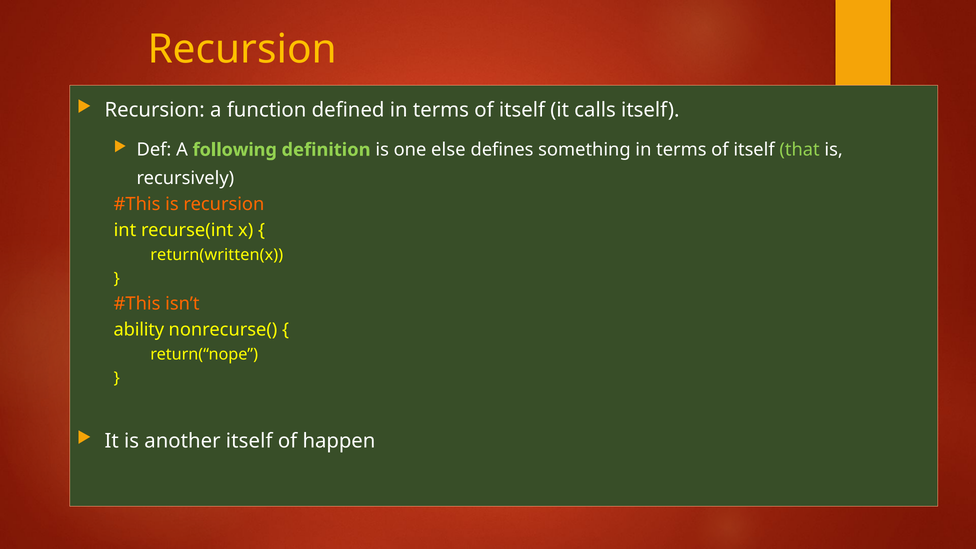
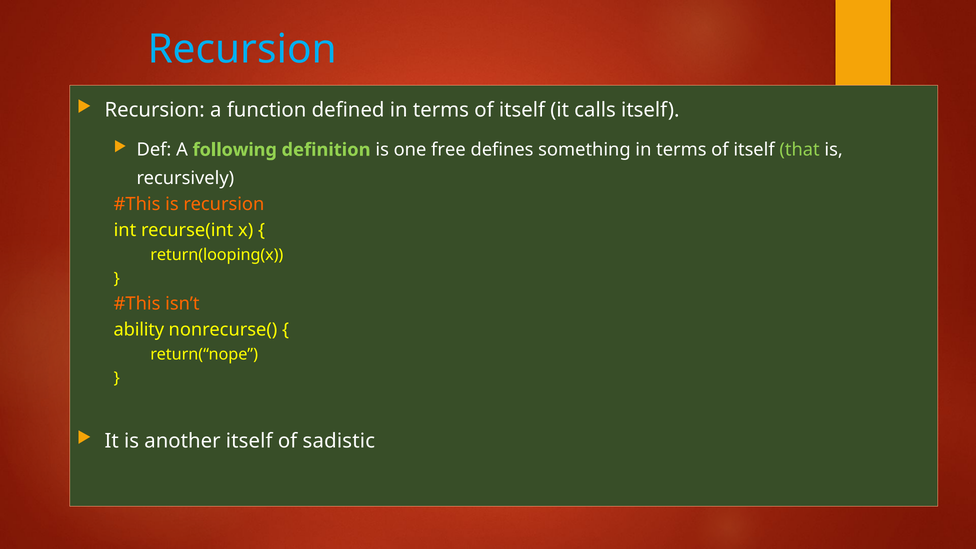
Recursion colour: yellow -> light blue (242, 49)
else: else -> free (448, 150)
return(written(x: return(written(x -> return(looping(x (217, 255)
happen: happen -> sadistic (339, 441)
